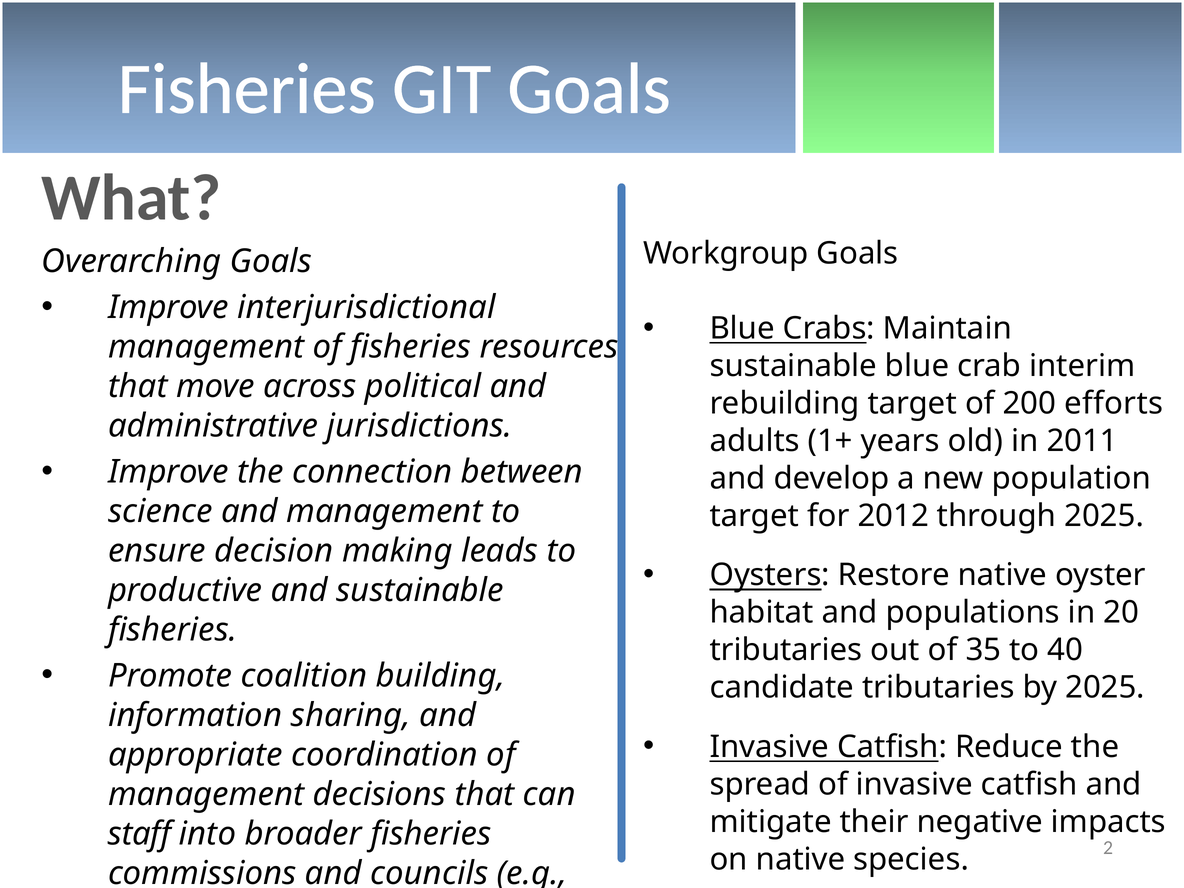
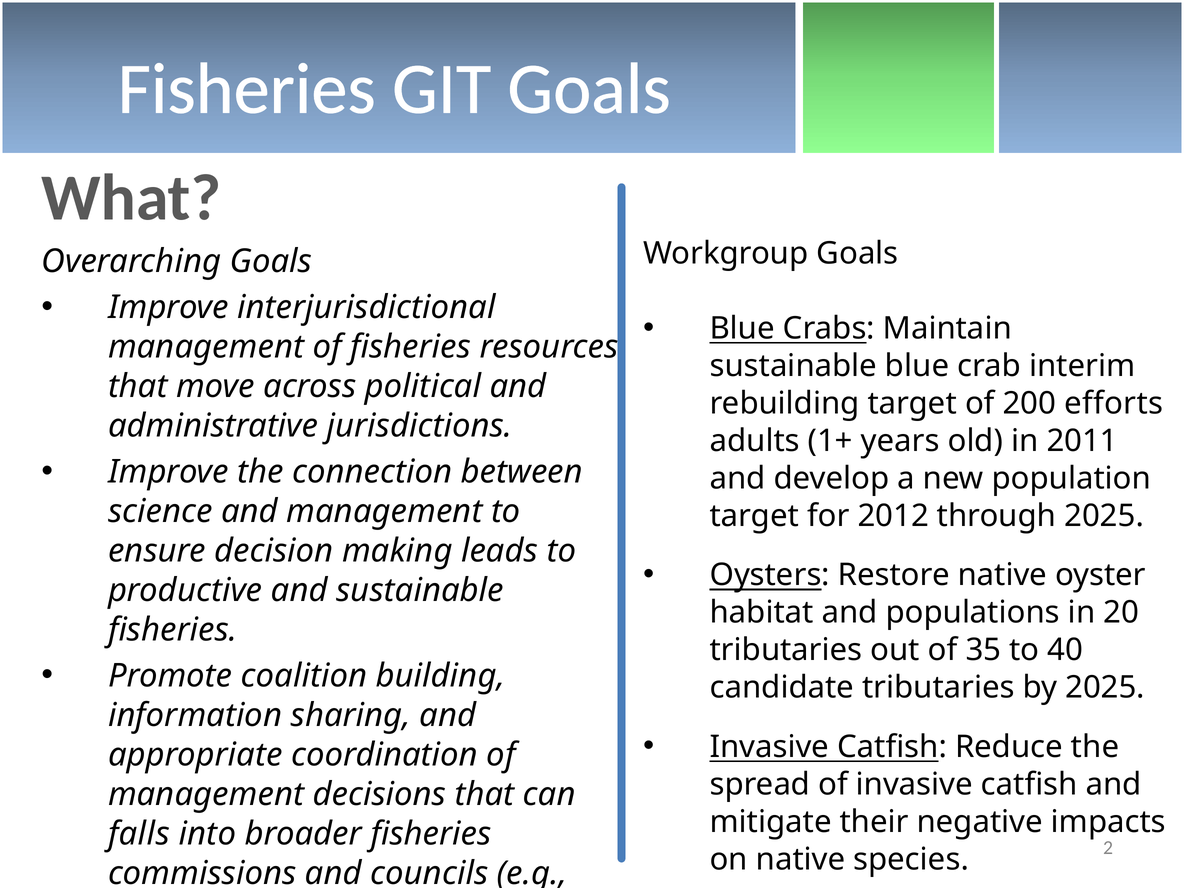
staff: staff -> falls (139, 834)
